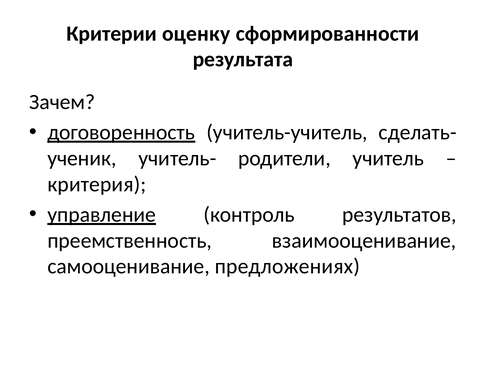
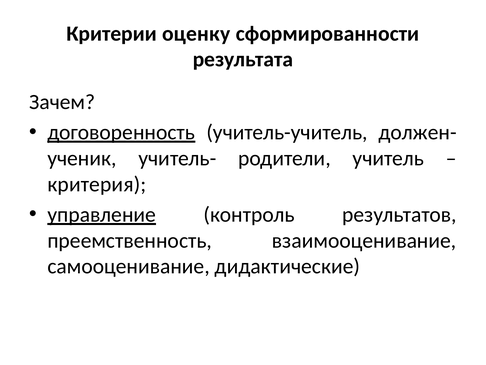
сделать-: сделать- -> должен- (418, 132)
предложениях: предложениях -> дидактические (287, 266)
